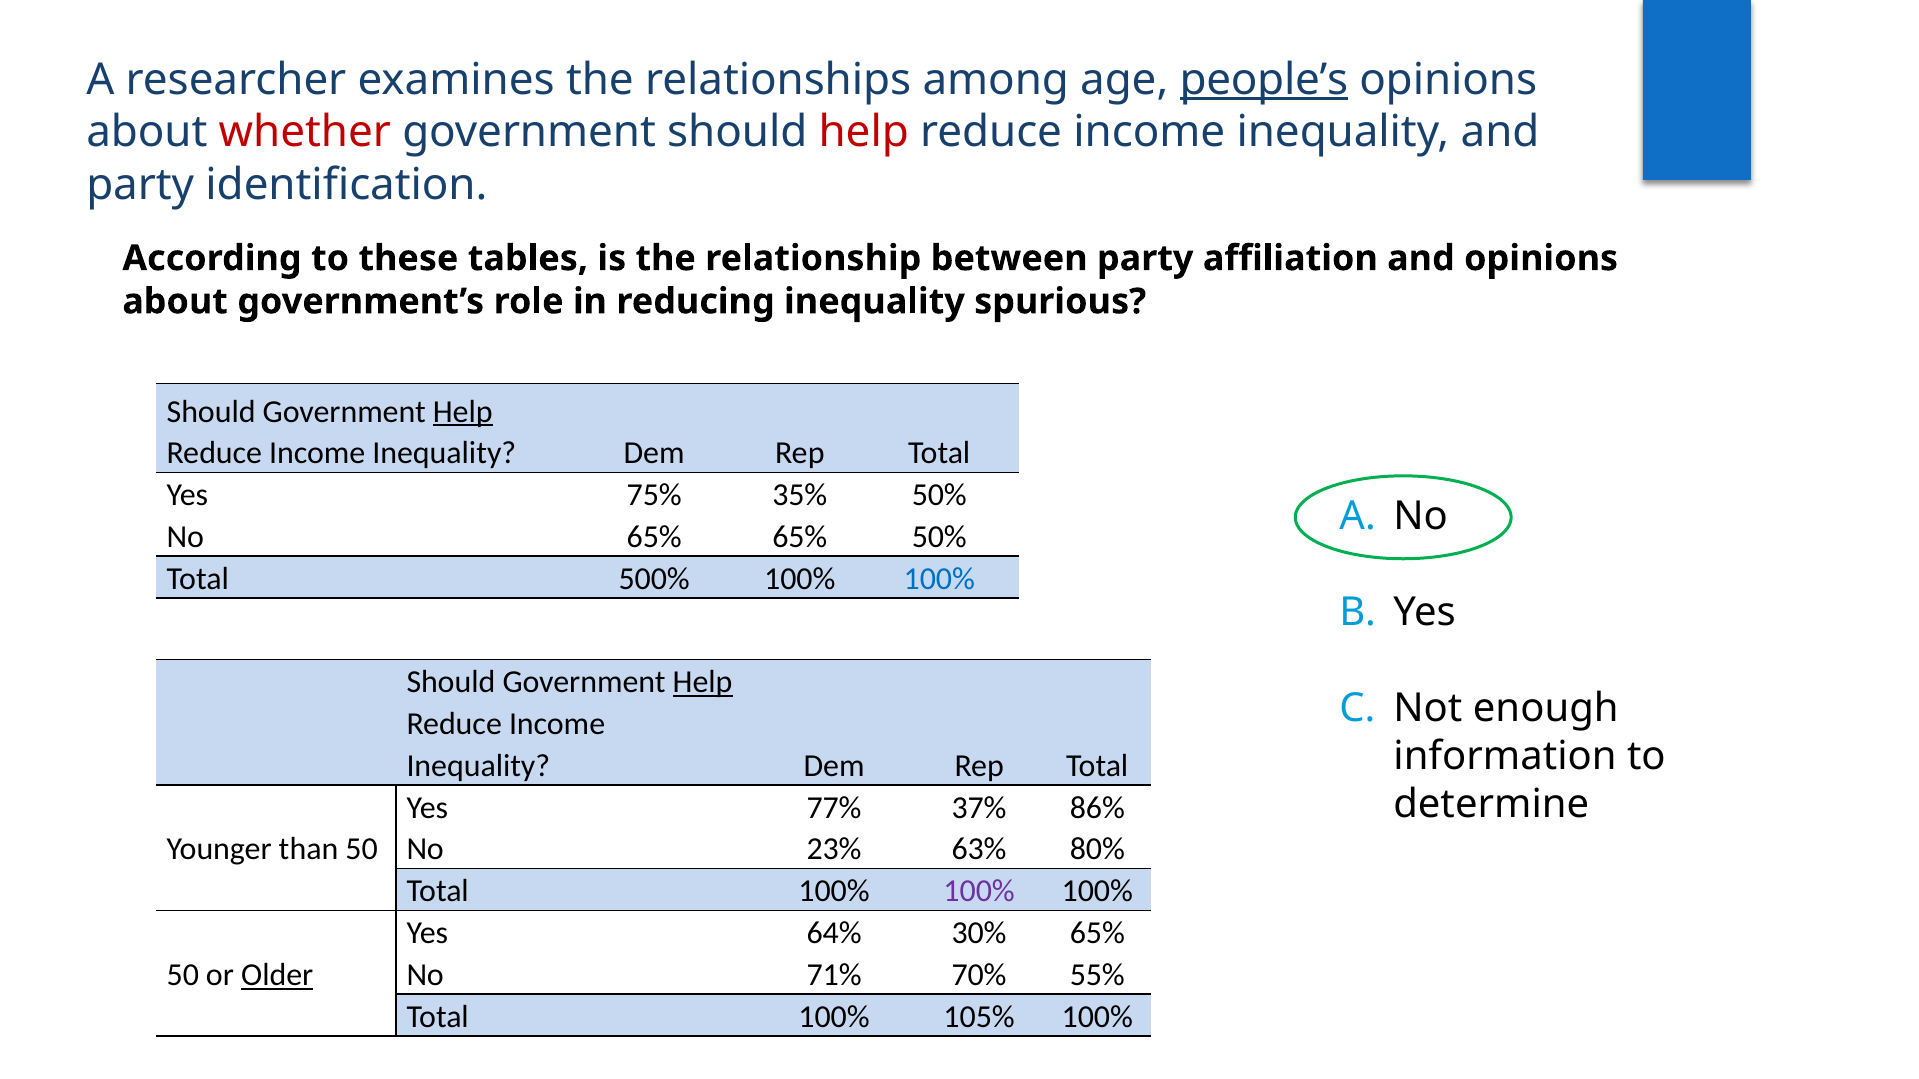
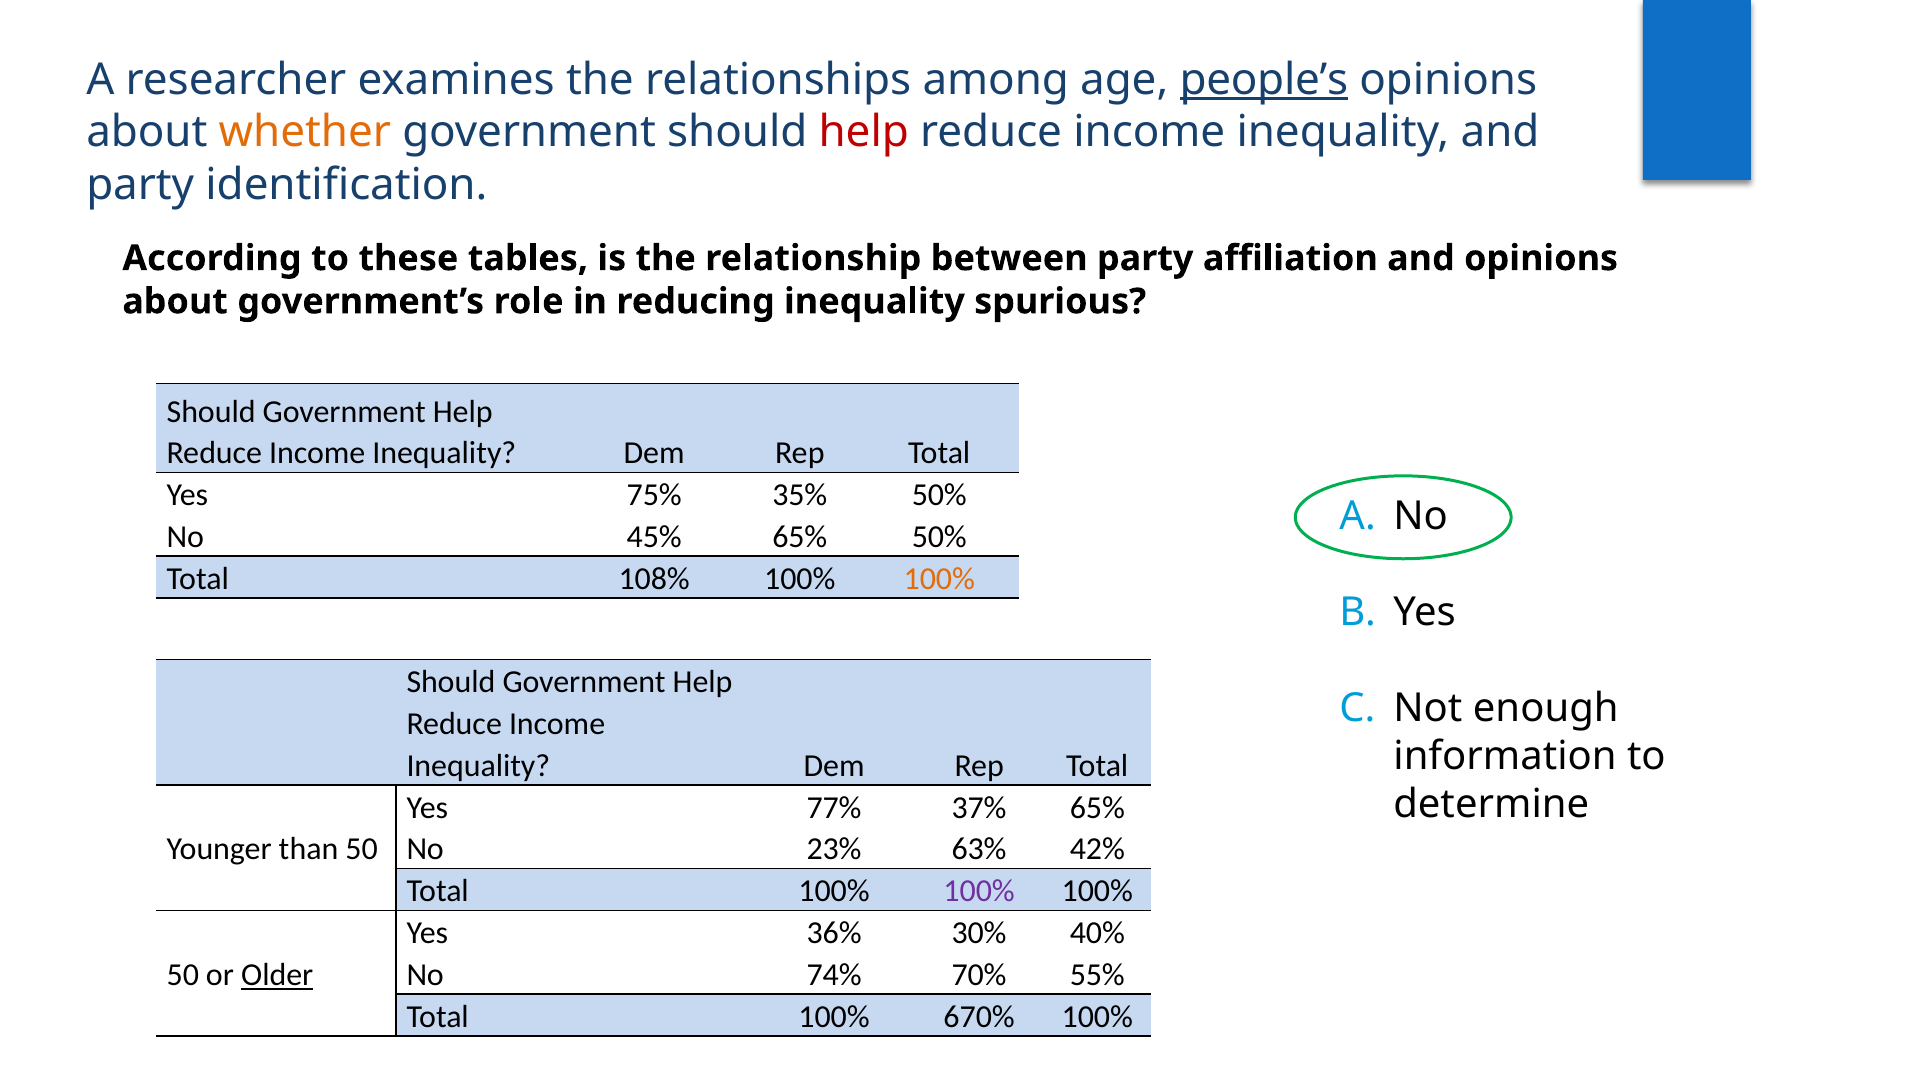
whether colour: red -> orange (305, 132)
Help underline: present -> none (463, 412)
No 65%: 65% -> 45% (654, 537)
500%: 500% -> 108% (654, 579)
100% colour: blue -> orange (939, 579)
Help underline: present -> none (703, 682)
37% 86%: 86% -> 65% (1097, 808)
80%: 80% -> 42% (1097, 850)
64%: 64% -> 36% (834, 934)
30% 65%: 65% -> 40% (1097, 934)
71%: 71% -> 74% (834, 975)
105%: 105% -> 670% (979, 1017)
